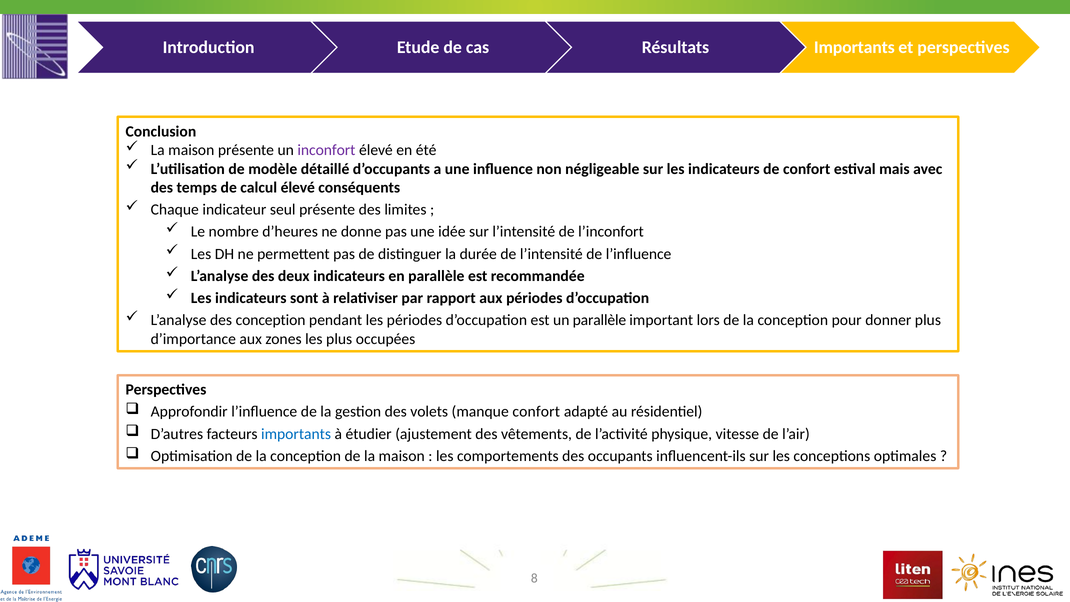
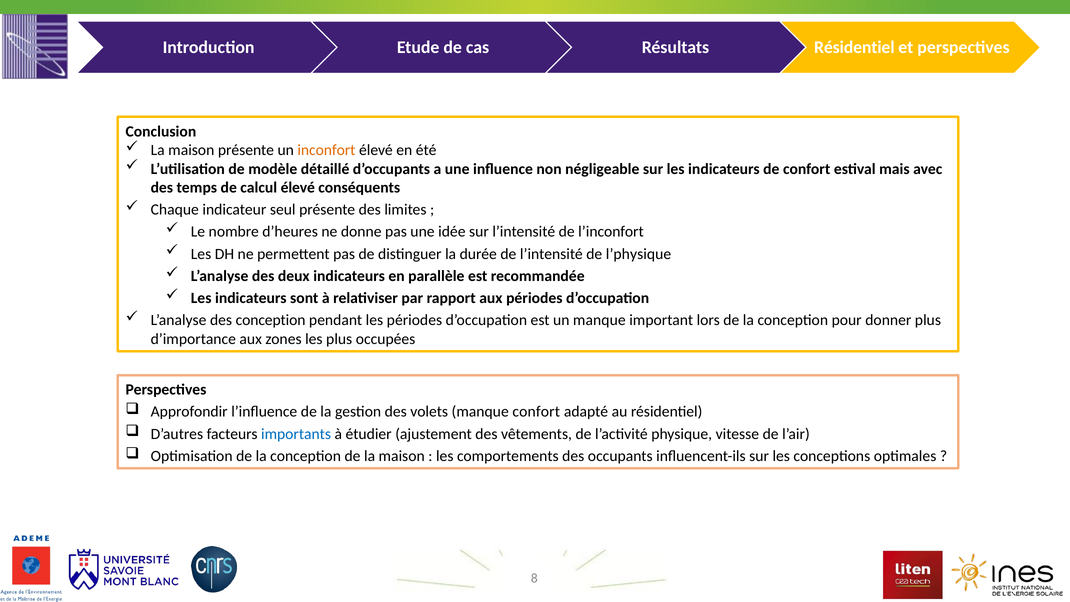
Importants: Importants -> Résidentiel (854, 47)
inconfort colour: purple -> orange (326, 150)
de l’influence: l’influence -> l’physique (639, 254)
un parallèle: parallèle -> manque (599, 320)
